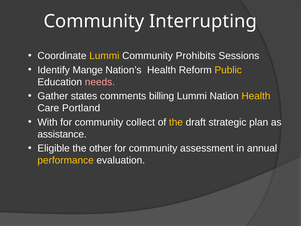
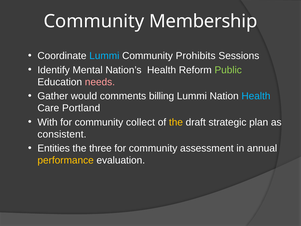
Interrupting: Interrupting -> Membership (203, 21)
Lummi colour: yellow -> light blue (104, 56)
Mange: Mange -> Mental (88, 70)
Public colour: yellow -> light green (228, 70)
states: states -> would (84, 96)
Health colour: yellow -> light blue (256, 96)
assistance: assistance -> consistent (62, 134)
Eligible: Eligible -> Entities (54, 148)
other: other -> three (100, 148)
